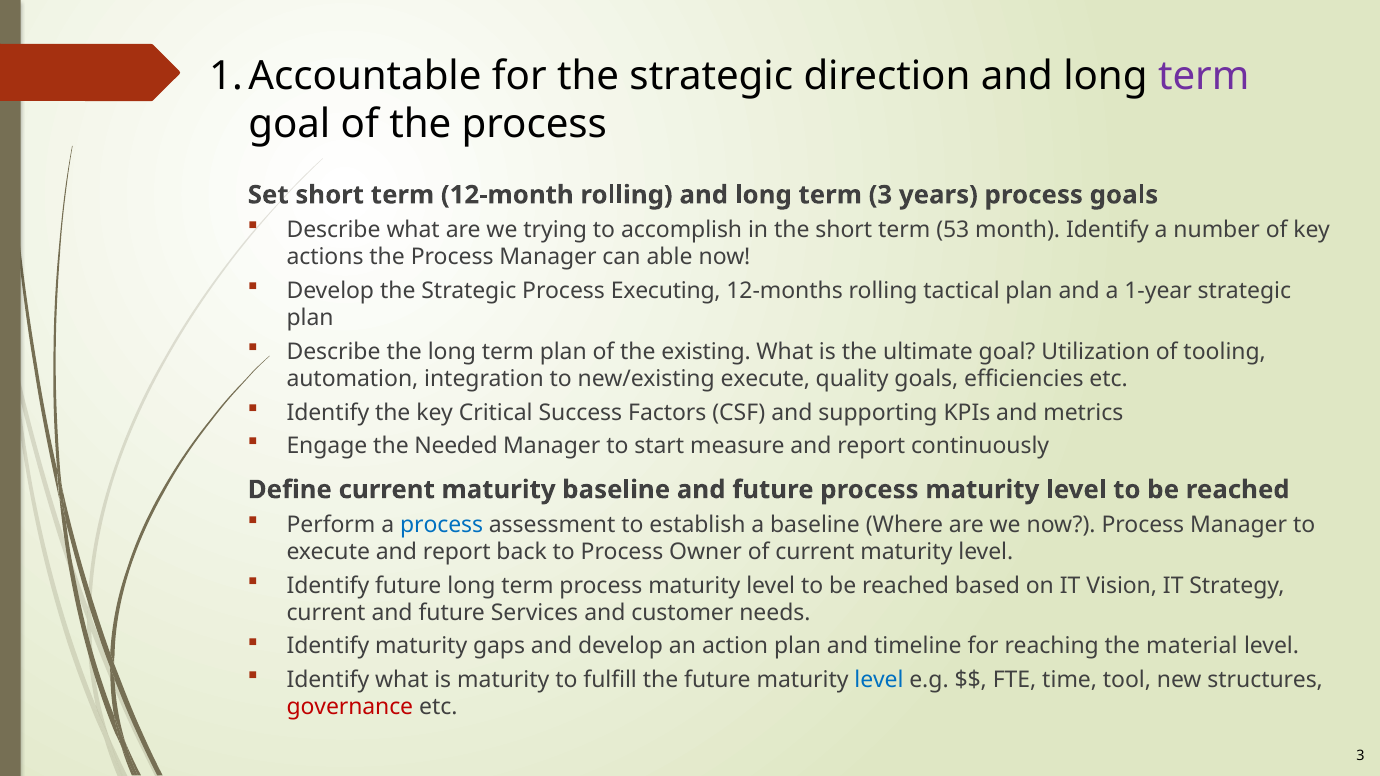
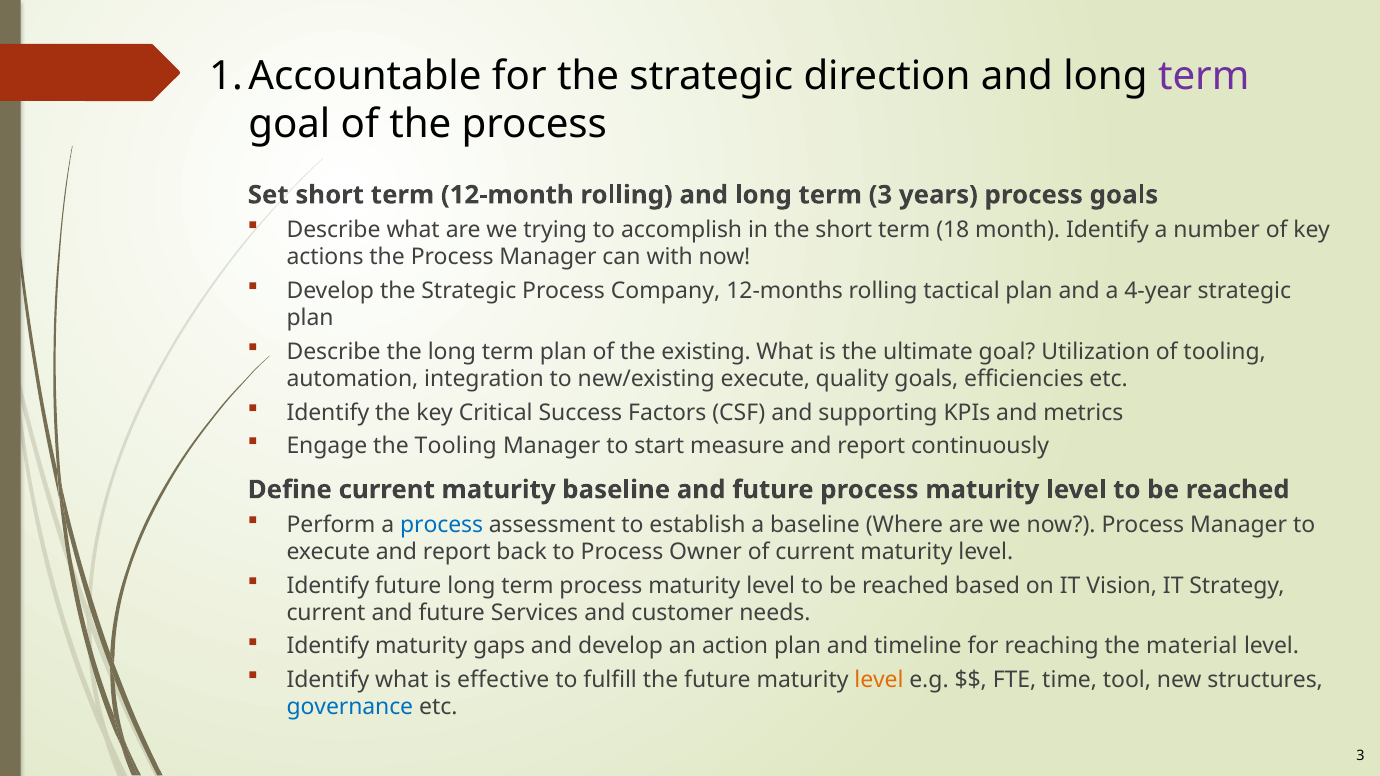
53: 53 -> 18 (953, 230)
able: able -> with (670, 257)
Executing: Executing -> Company (666, 291)
1-year: 1-year -> 4-year (1158, 291)
the Needed: Needed -> Tooling (456, 446)
is maturity: maturity -> effective (503, 680)
level colour: blue -> orange (879, 680)
governance colour: red -> blue (350, 707)
